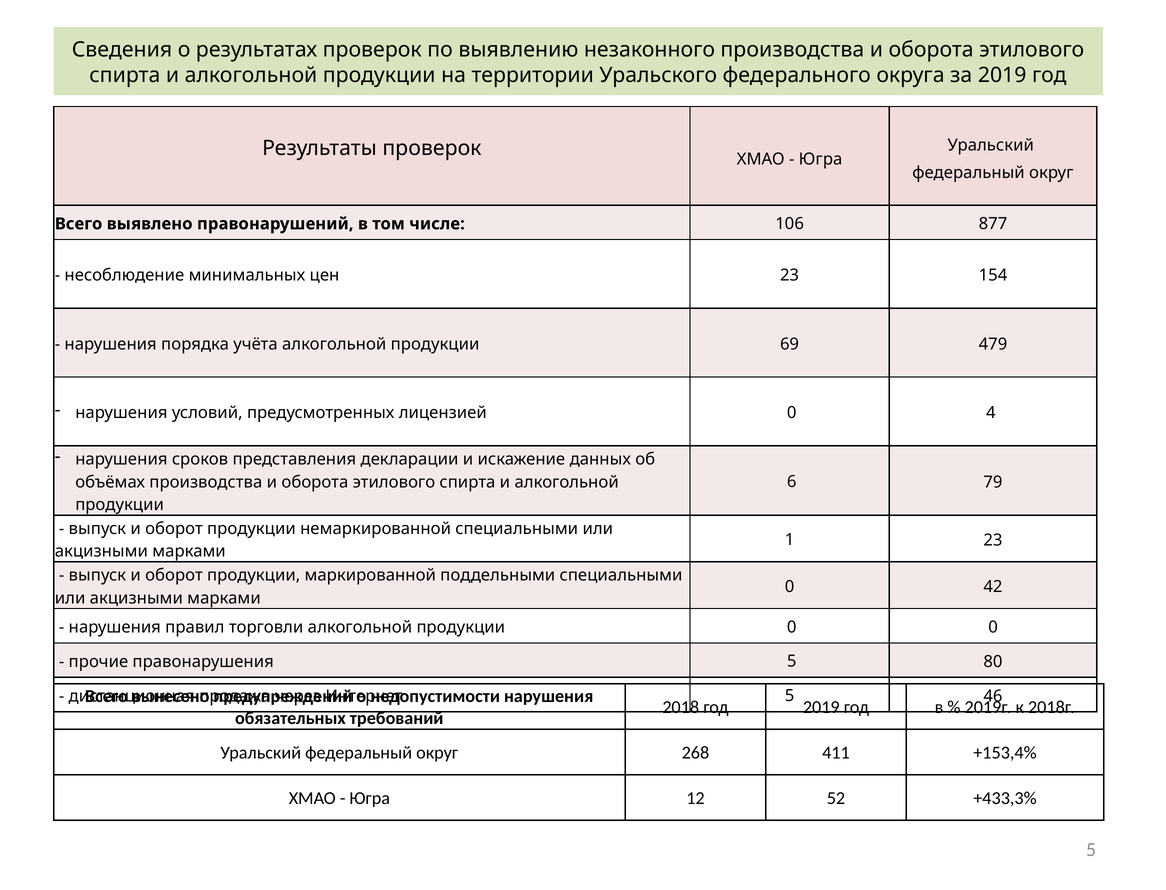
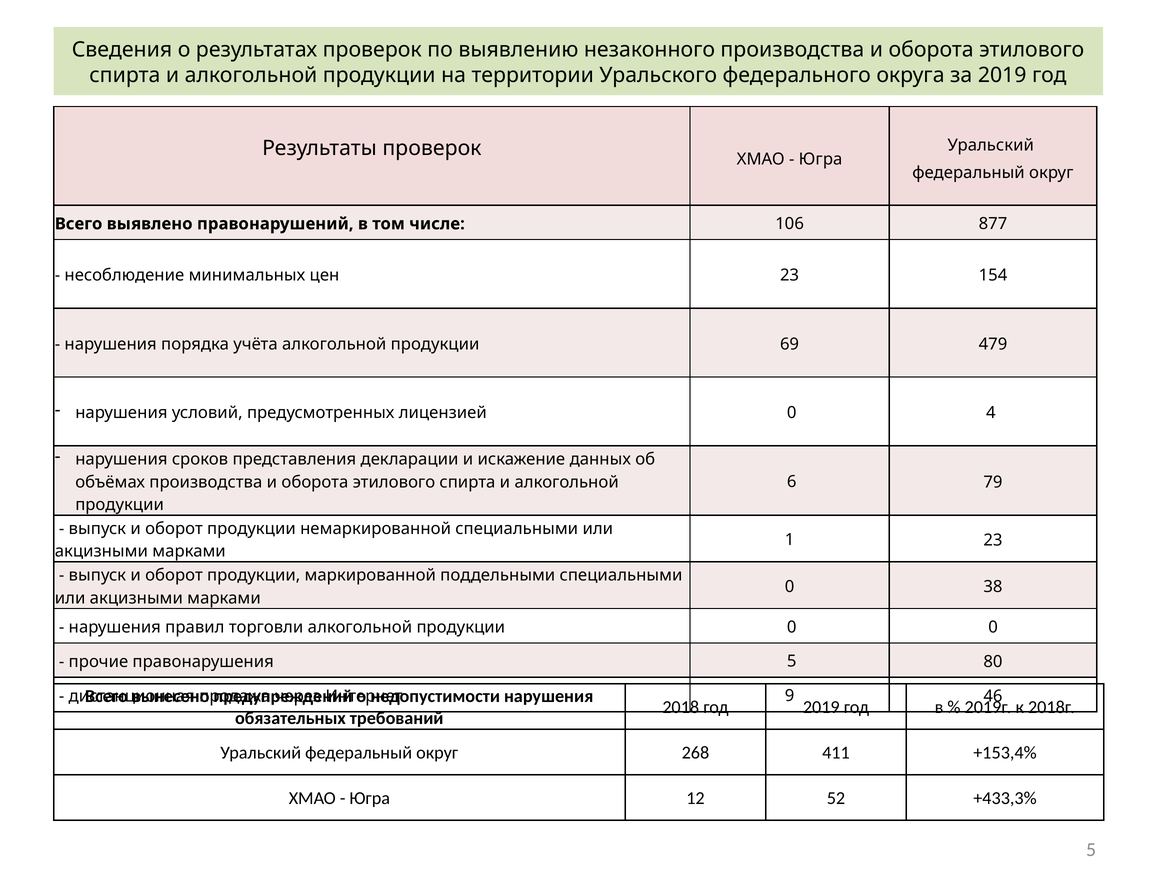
42: 42 -> 38 (993, 587)
5: 5 -> 9 (790, 696)
